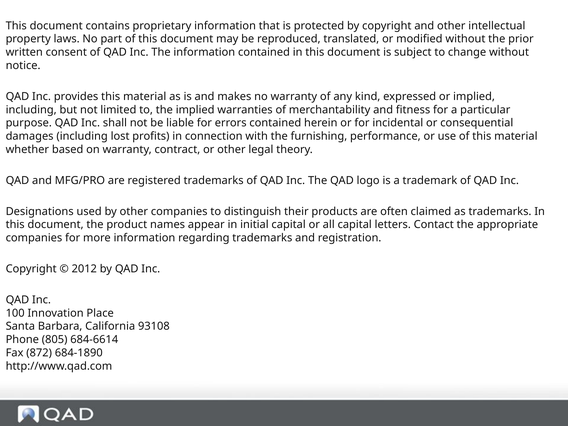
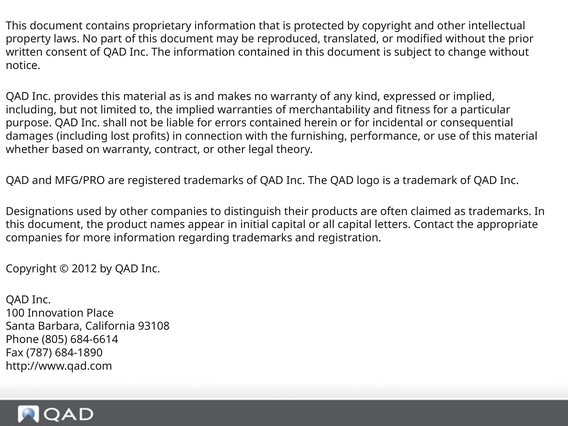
872: 872 -> 787 (39, 353)
